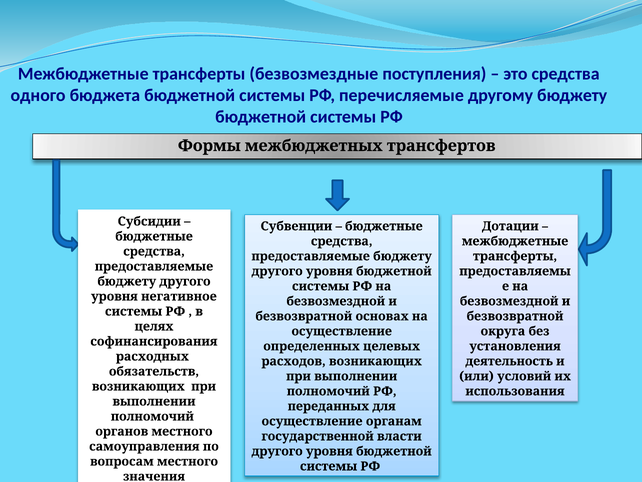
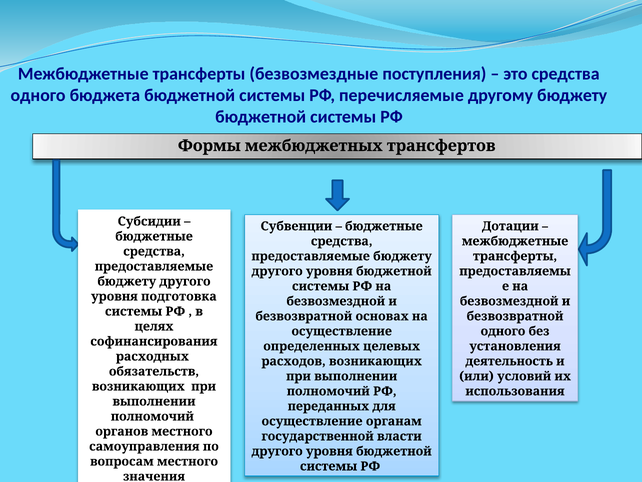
негативное: негативное -> подготовка (179, 296)
округа: округа -> одного (503, 331)
